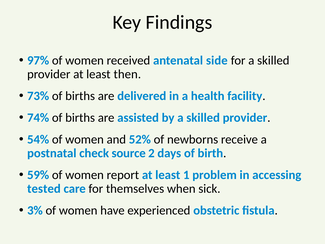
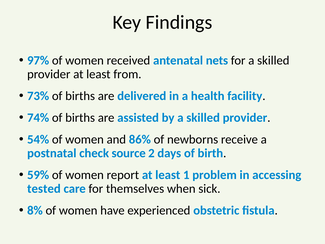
side: side -> nets (217, 60)
then: then -> from (127, 74)
52%: 52% -> 86% (140, 139)
3%: 3% -> 8% (35, 210)
